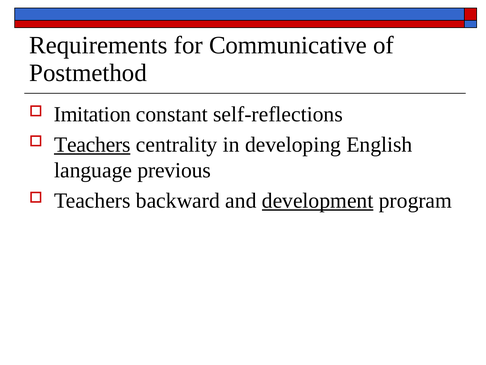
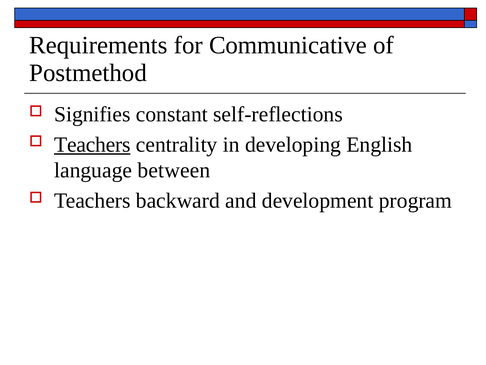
Imitation: Imitation -> Signifies (92, 114)
previous: previous -> between (174, 170)
development underline: present -> none (318, 201)
